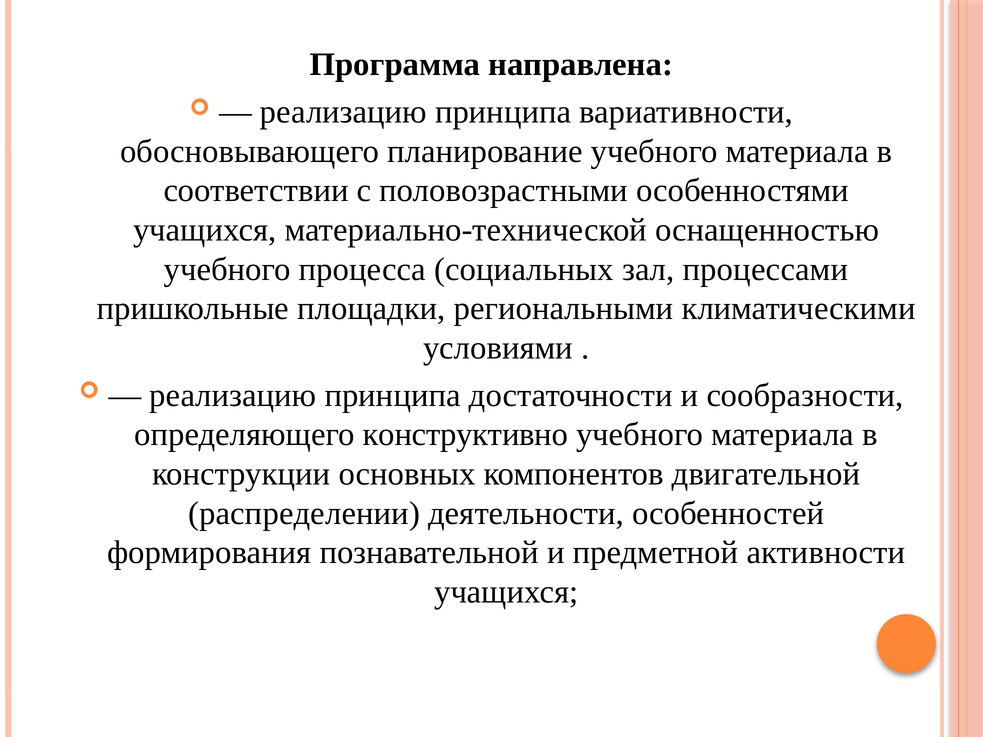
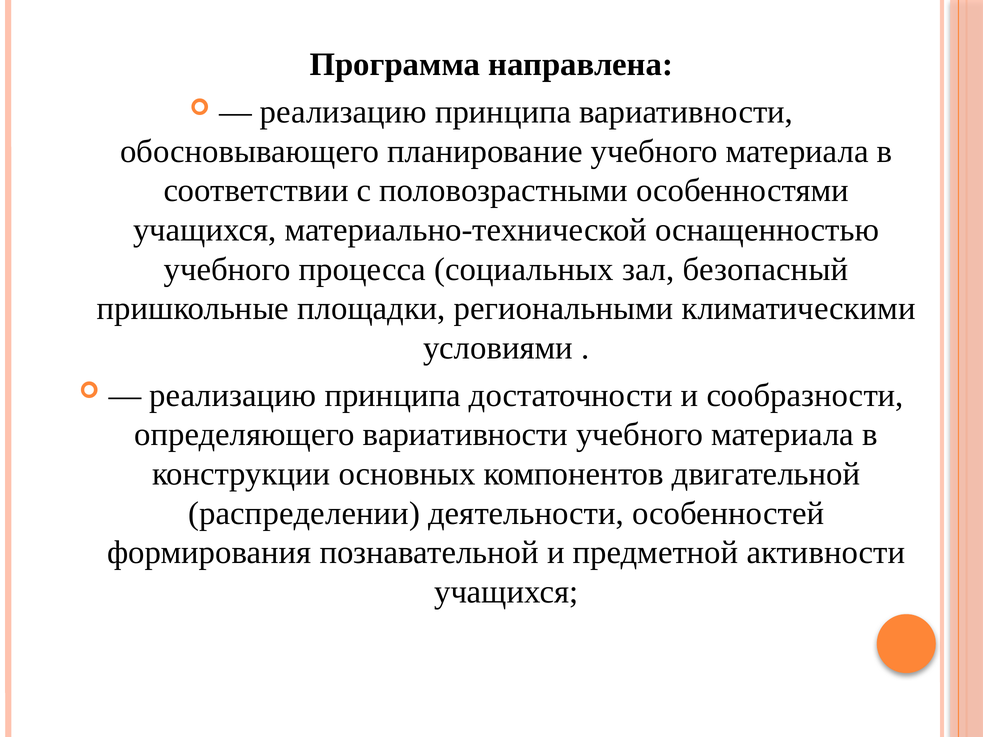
процессами: процессами -> безопасный (765, 269)
определяющего конструктивно: конструктивно -> вариативности (465, 435)
